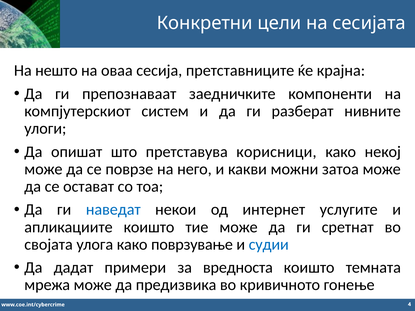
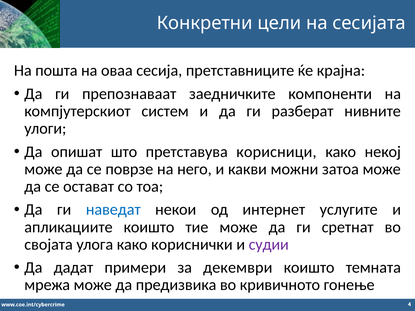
нешто: нешто -> пошта (56, 71)
поврзување: поврзување -> кориснички (192, 245)
судии colour: blue -> purple (269, 245)
вредноста: вредноста -> декември (238, 268)
